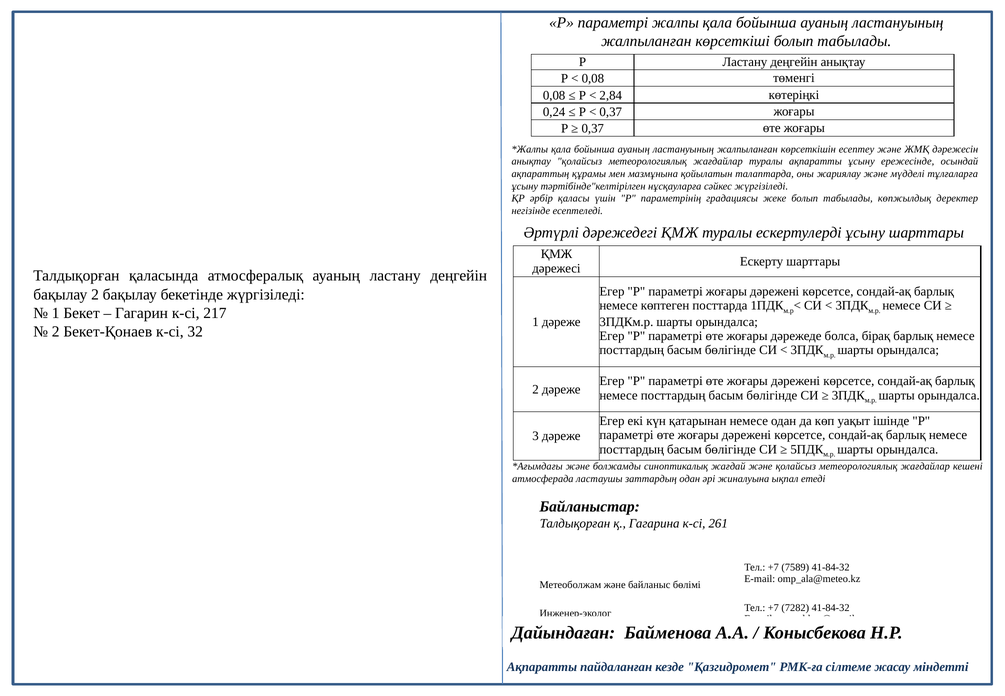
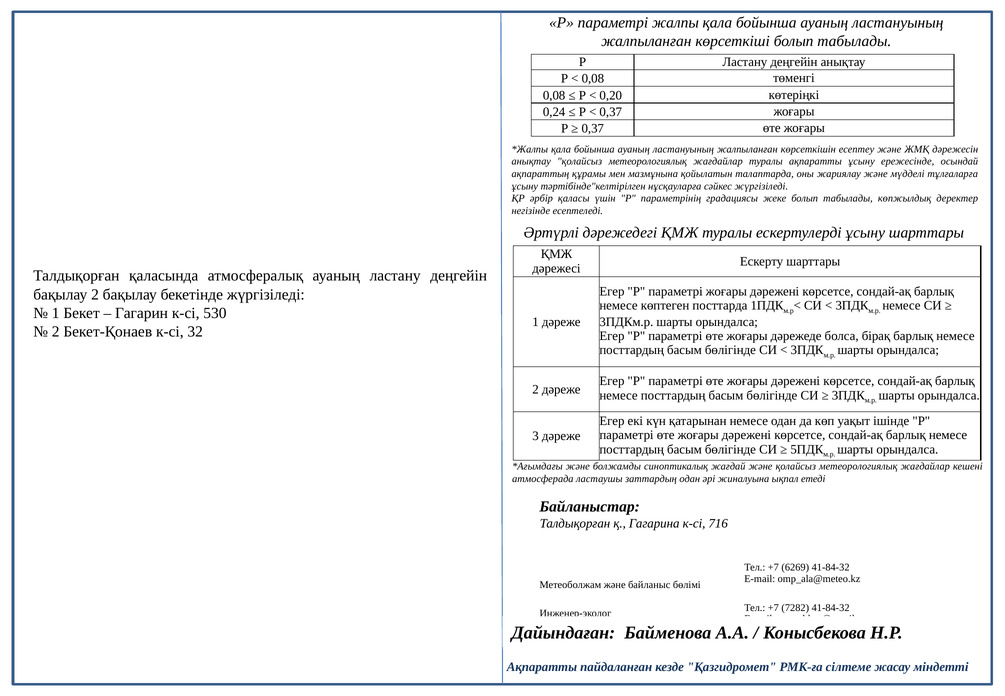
2,84: 2,84 -> 0,20 (611, 95)
217: 217 -> 530 (215, 313)
261: 261 -> 716 (718, 523)
7589: 7589 -> 6269 (795, 567)
